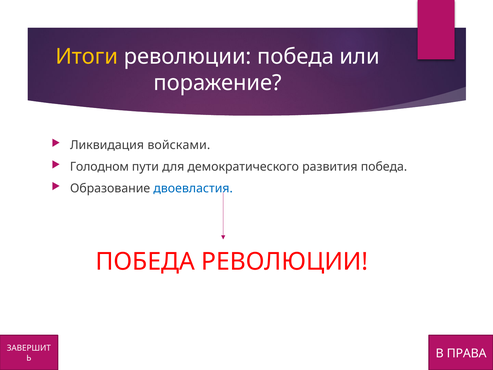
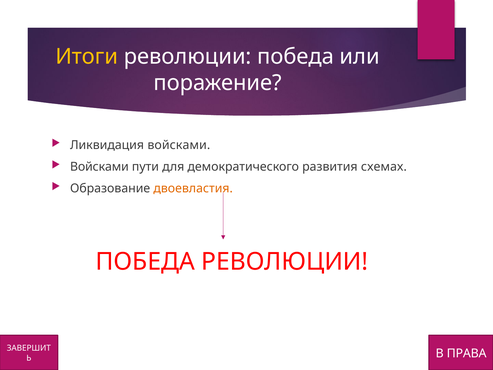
Голодном: Голодном -> Войсками (99, 167)
развития победа: победа -> схемах (384, 167)
двоевластия colour: blue -> orange (193, 188)
